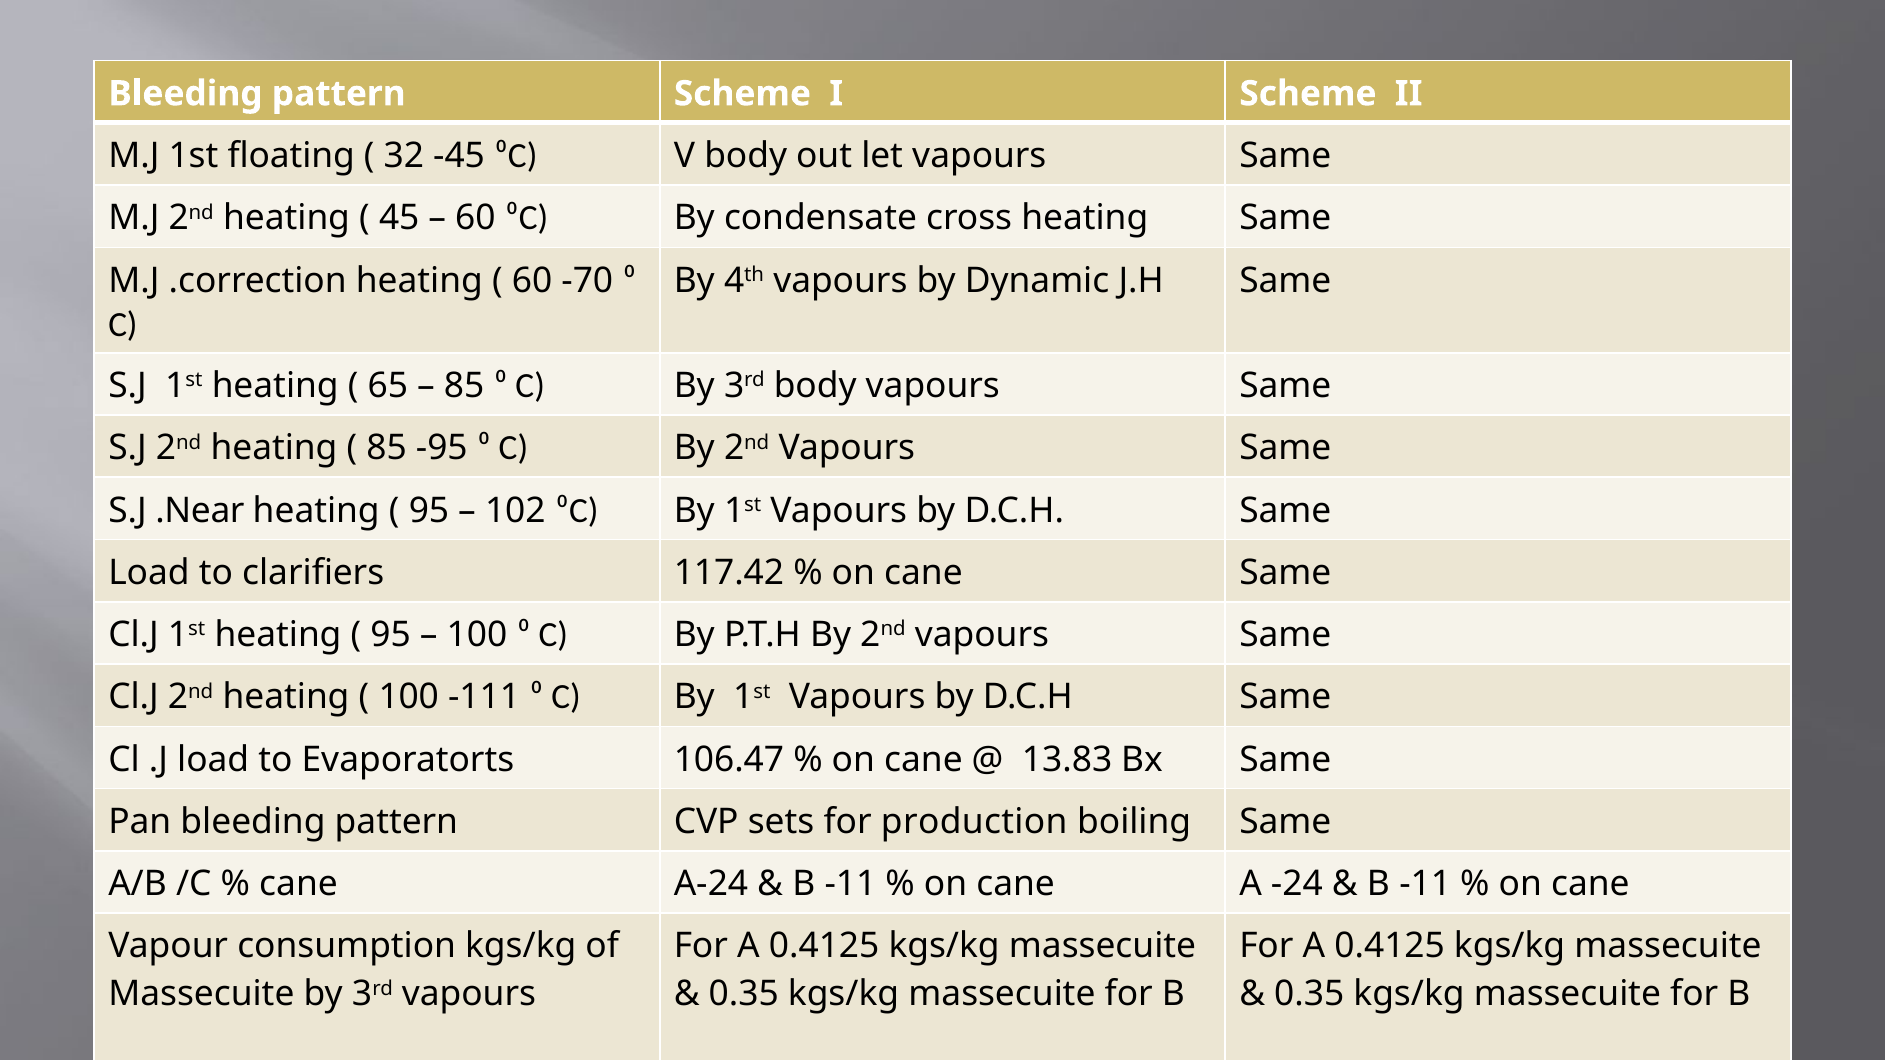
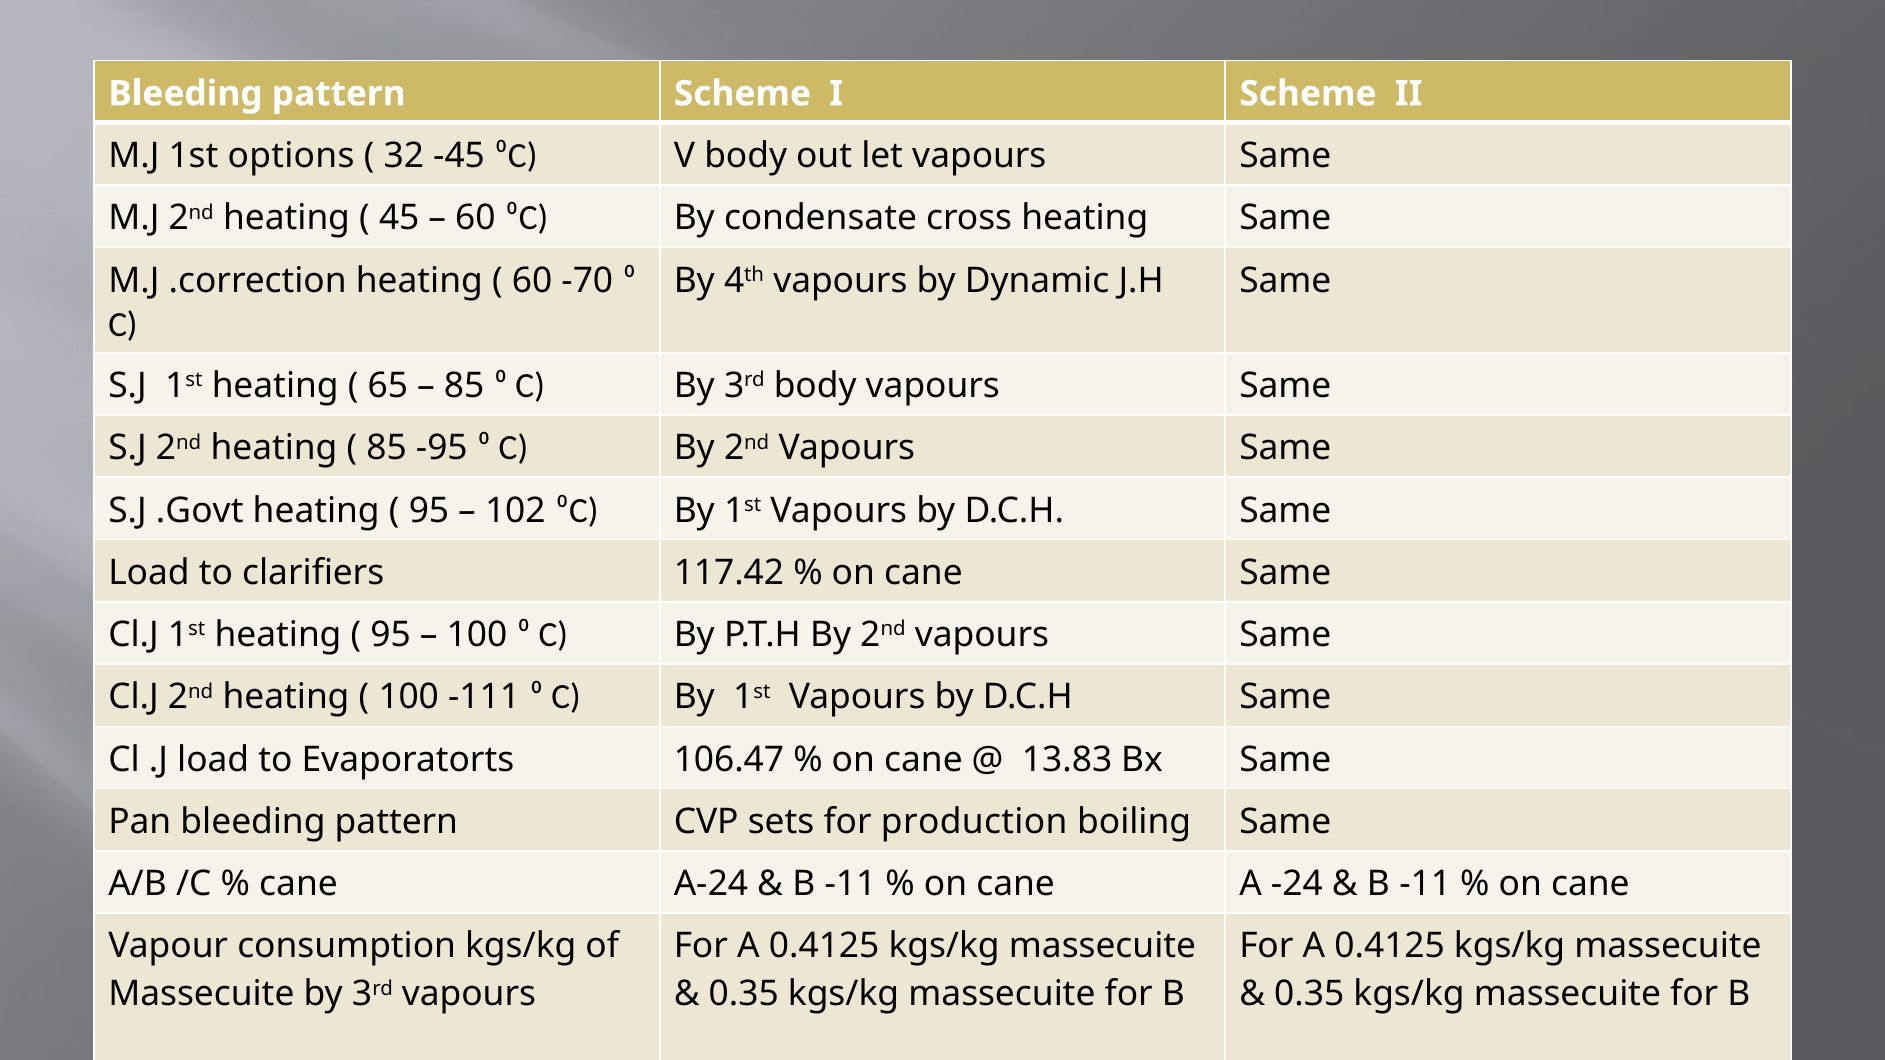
floating: floating -> options (291, 156)
.Near: .Near -> .Govt (200, 511)
